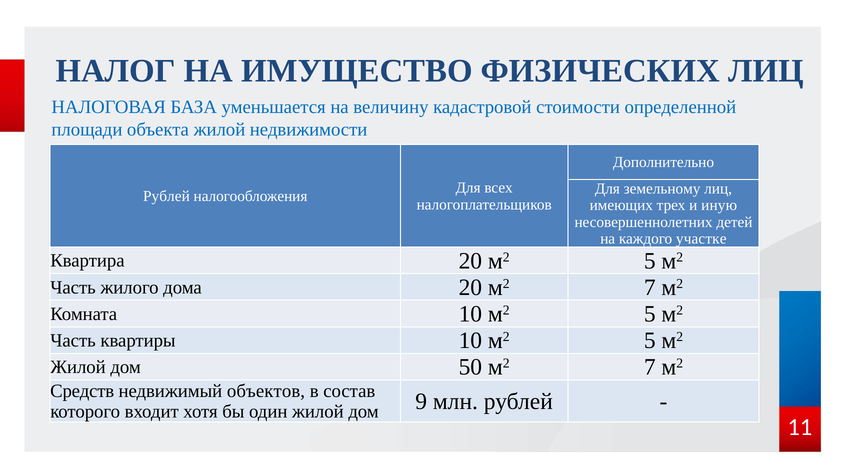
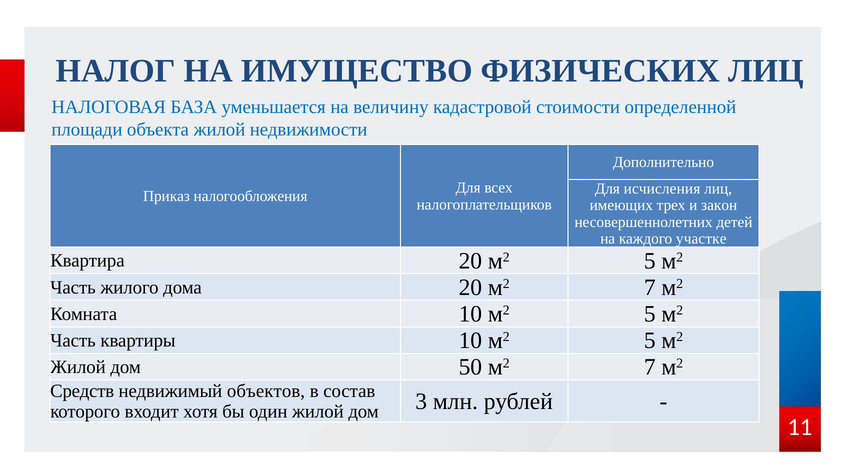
земельному: земельному -> исчисления (662, 189)
Рублей: Рублей -> Приказ (166, 196)
иную: иную -> закон (719, 205)
9: 9 -> 3 (421, 402)
